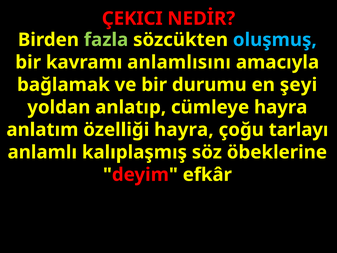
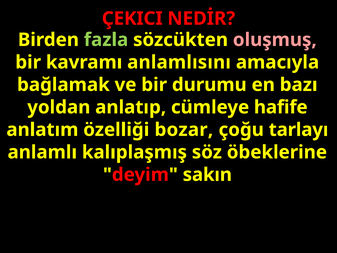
oluşmuş colour: light blue -> pink (275, 40)
şeyi: şeyi -> bazı (299, 85)
cümleye hayra: hayra -> hafife (281, 107)
özelliği hayra: hayra -> bozar (184, 130)
efkâr: efkâr -> sakın (207, 175)
